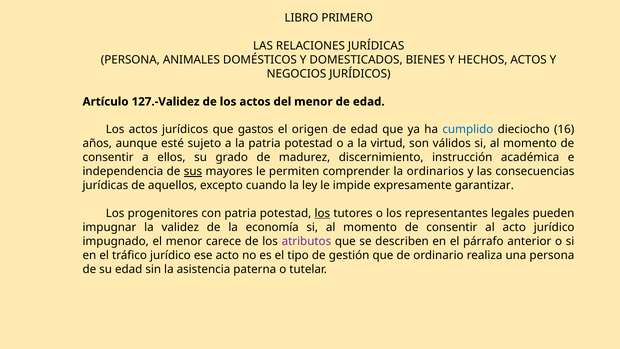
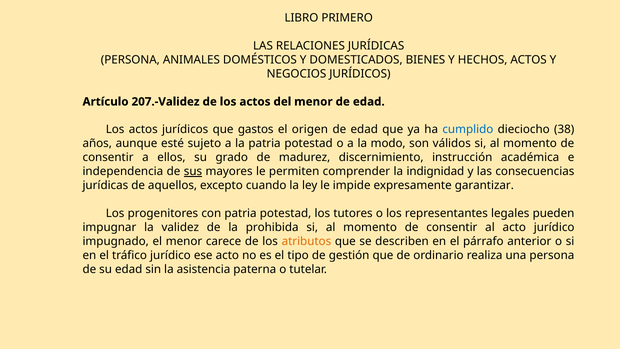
127.-Validez: 127.-Validez -> 207.-Validez (166, 102)
16: 16 -> 38 (564, 130)
virtud: virtud -> modo (388, 143)
ordinarios: ordinarios -> indignidad (435, 171)
los underline: present -> none (322, 213)
economía: economía -> prohibida (272, 227)
atributos colour: purple -> orange (306, 241)
